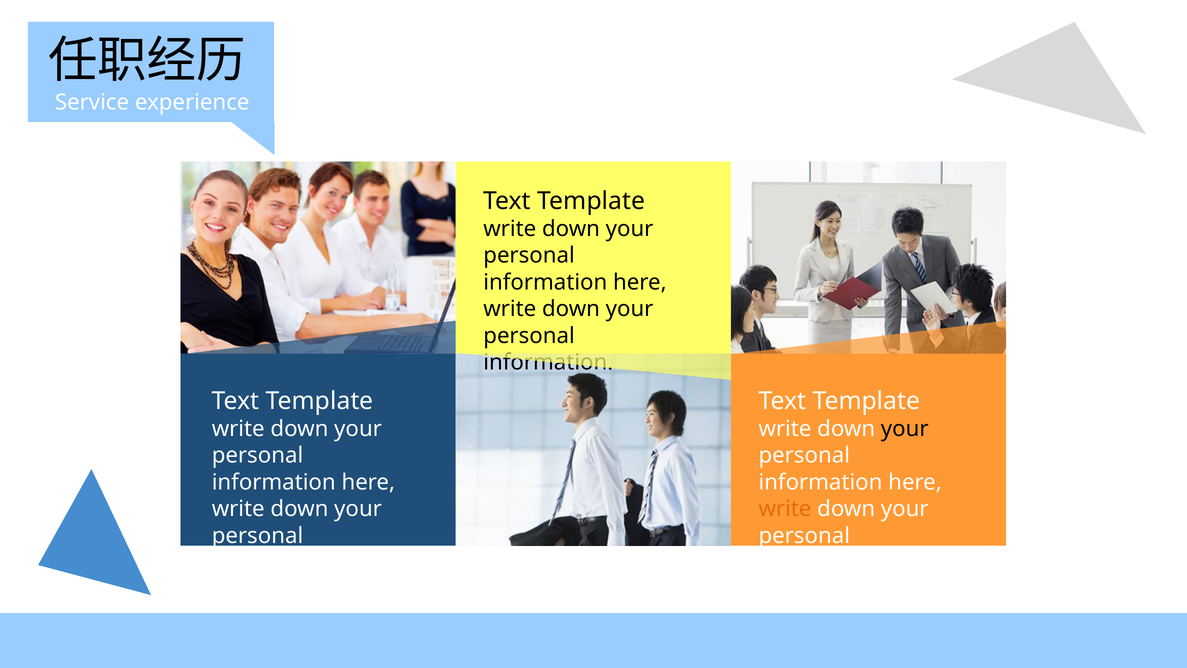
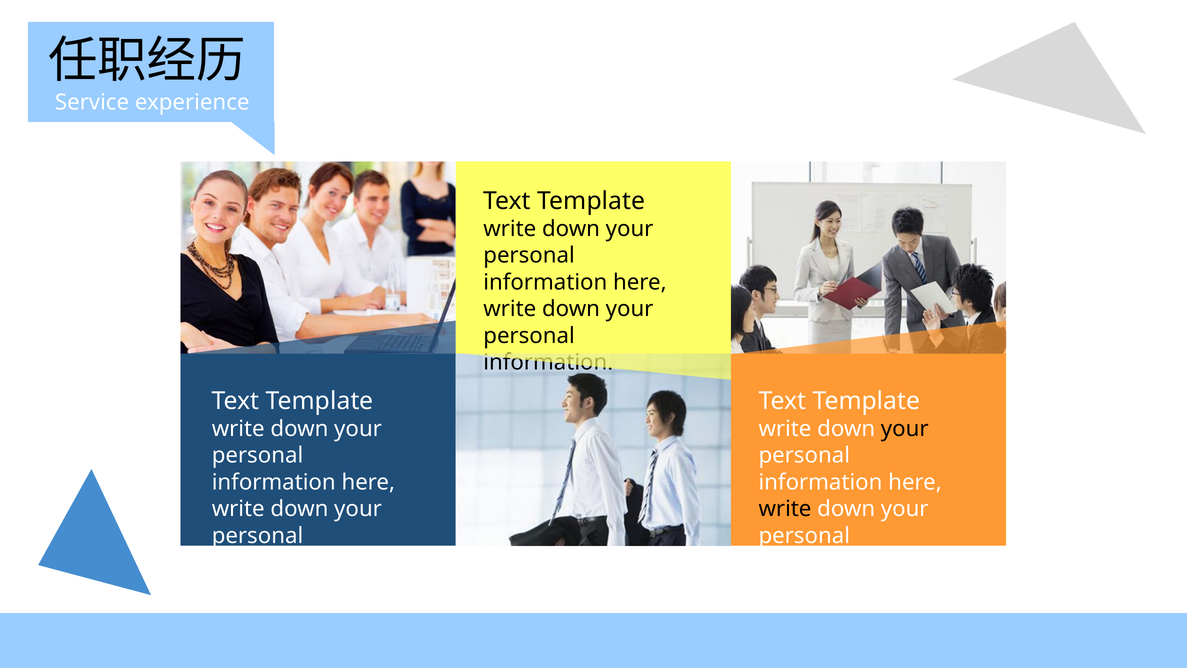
write colour: orange -> black (785, 509)
